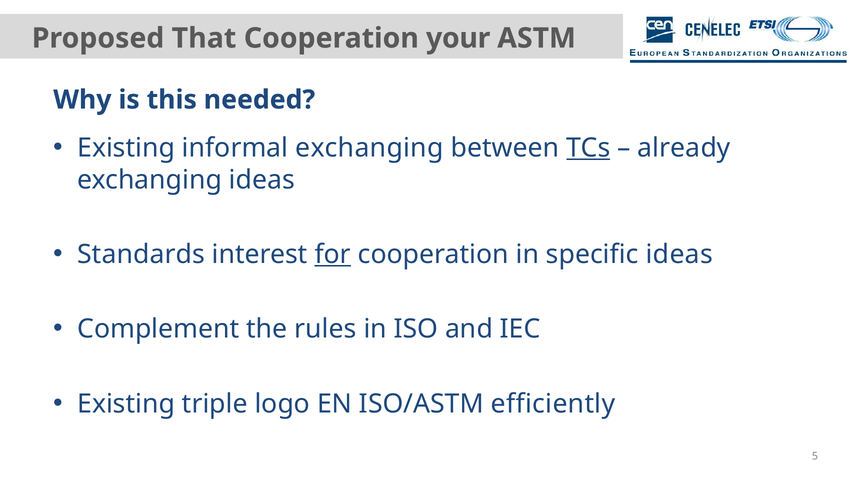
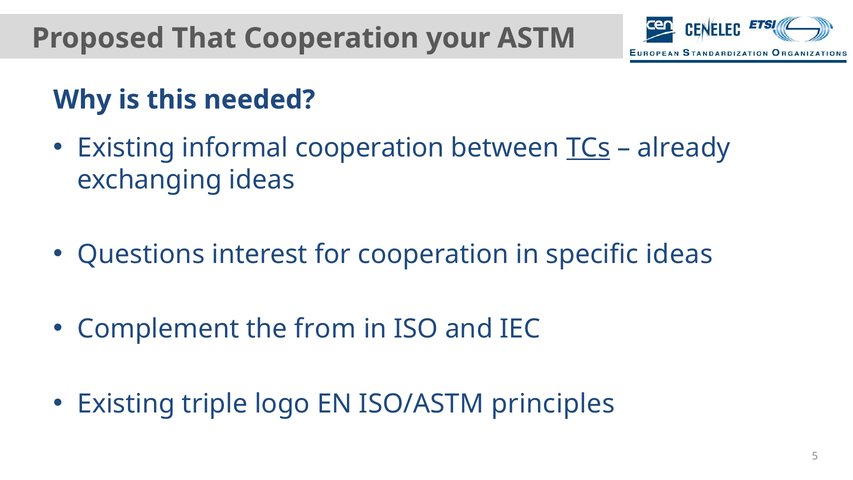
informal exchanging: exchanging -> cooperation (370, 148)
Standards: Standards -> Questions (141, 254)
for underline: present -> none (333, 254)
rules: rules -> from (325, 329)
efficiently: efficiently -> principles (553, 404)
